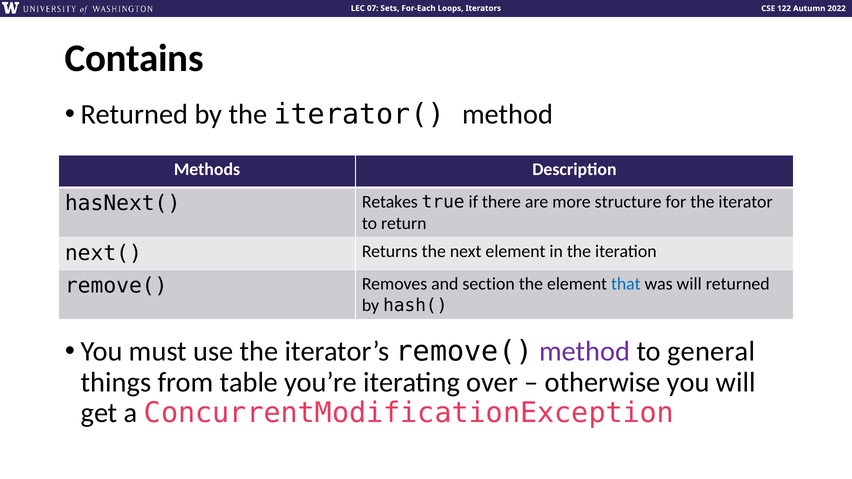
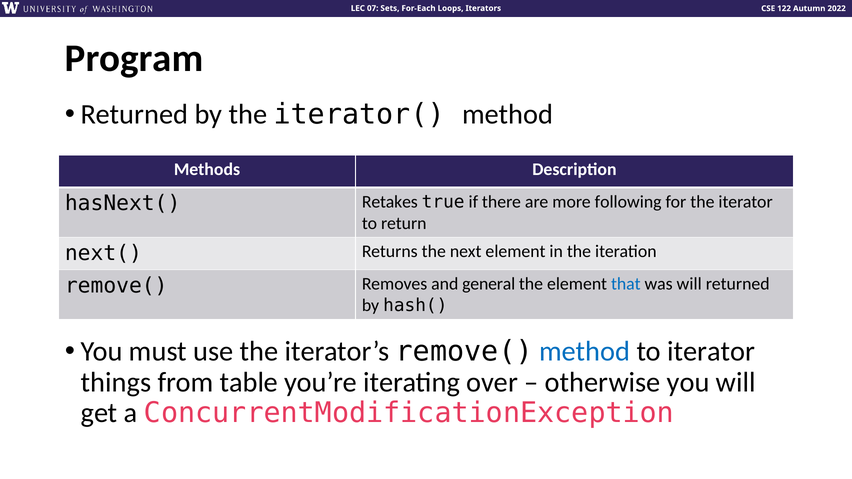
Contains: Contains -> Program (134, 58)
structure: structure -> following (628, 202)
section: section -> general (489, 284)
method colour: purple -> blue (585, 352)
to general: general -> iterator (711, 352)
